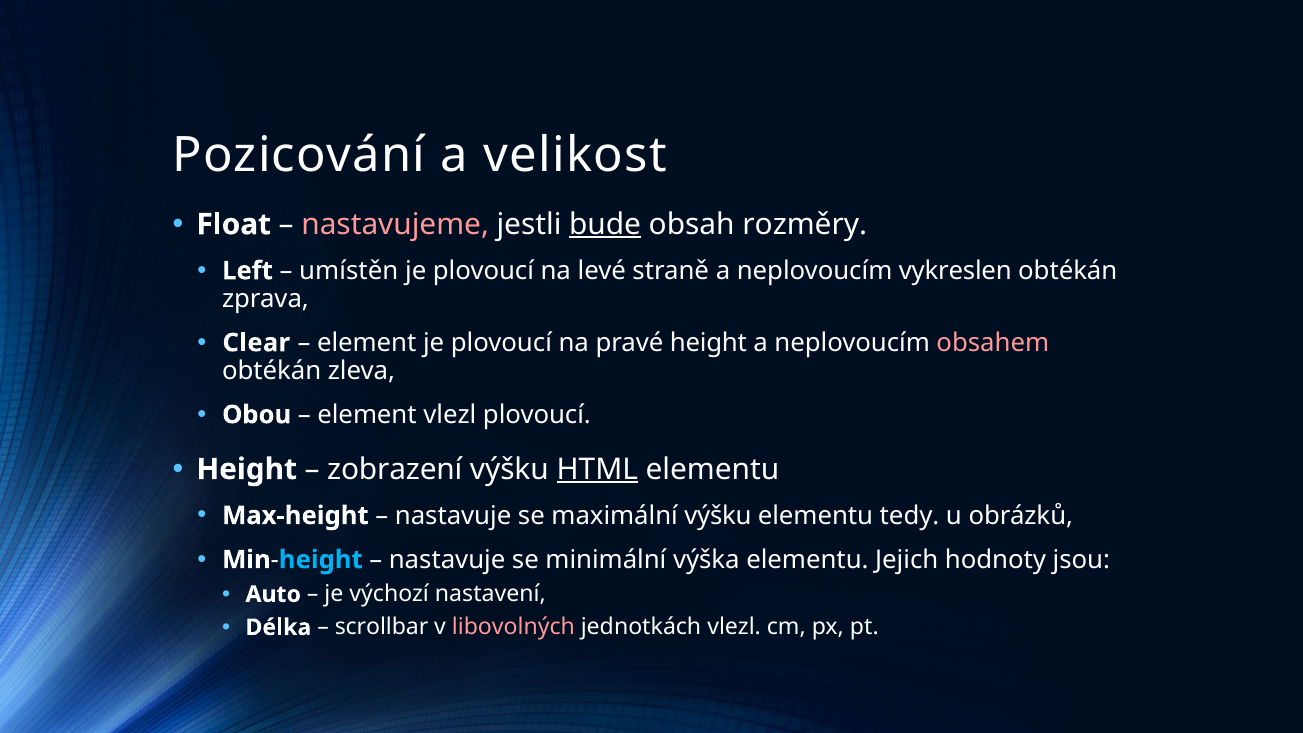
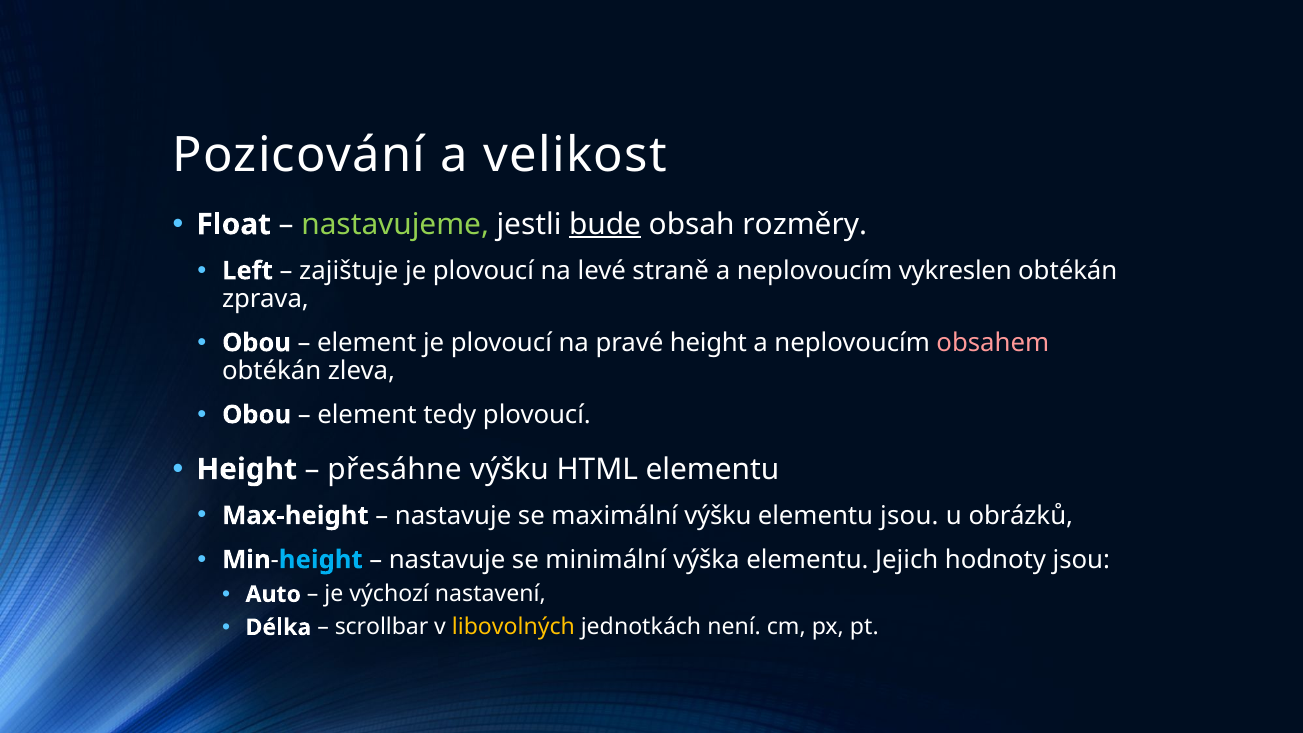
nastavujeme colour: pink -> light green (395, 224)
umístěn: umístěn -> zajištuje (349, 271)
Clear: Clear -> Obou (257, 343)
element vlezl: vlezl -> tedy (450, 415)
zobrazení: zobrazení -> přesáhne (395, 469)
HTML underline: present -> none (597, 469)
elementu tedy: tedy -> jsou (909, 516)
libovolných colour: pink -> yellow (513, 627)
jednotkách vlezl: vlezl -> není (734, 627)
